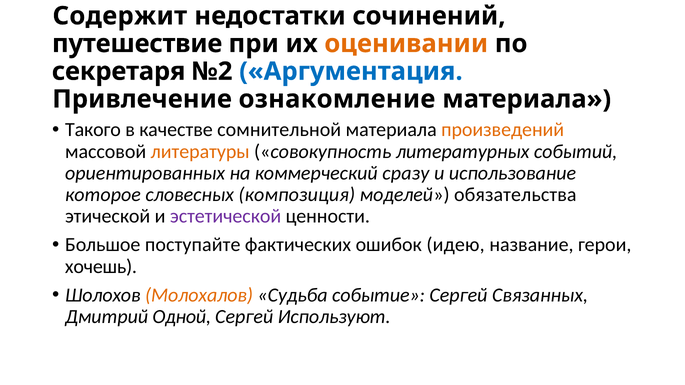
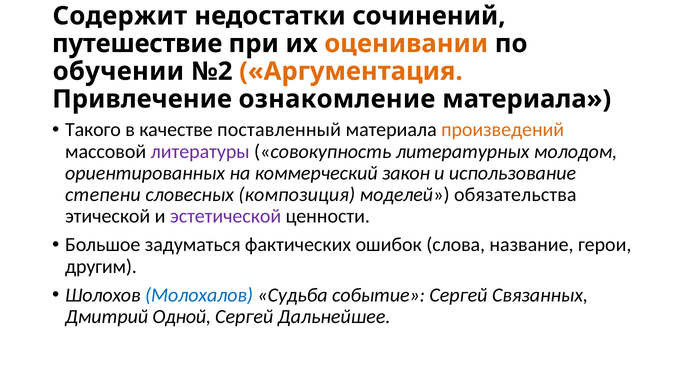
секретаря: секретаря -> обучении (118, 71)
Аргументация colour: blue -> orange (351, 71)
сомнительной: сомнительной -> поставленный (279, 130)
литературы colour: orange -> purple (200, 152)
событий: событий -> молодом (576, 152)
сразу: сразу -> закон (406, 173)
которое: которое -> степени (103, 195)
поступайте: поступайте -> задуматься (193, 245)
идею: идею -> слова (456, 245)
хочешь: хочешь -> другим (101, 267)
Молохалов colour: orange -> blue (199, 295)
Используют: Используют -> Дальнейшее (334, 317)
